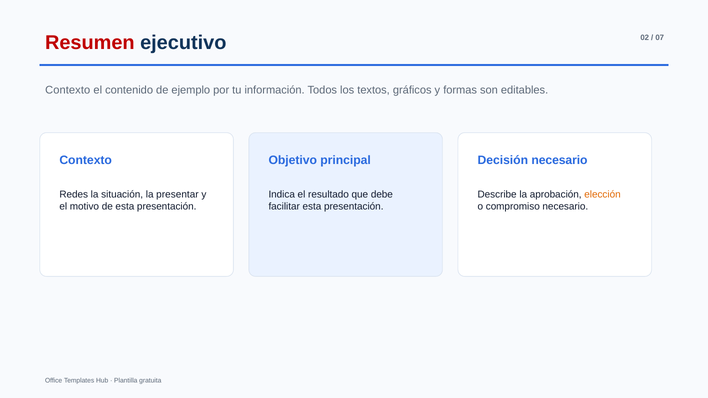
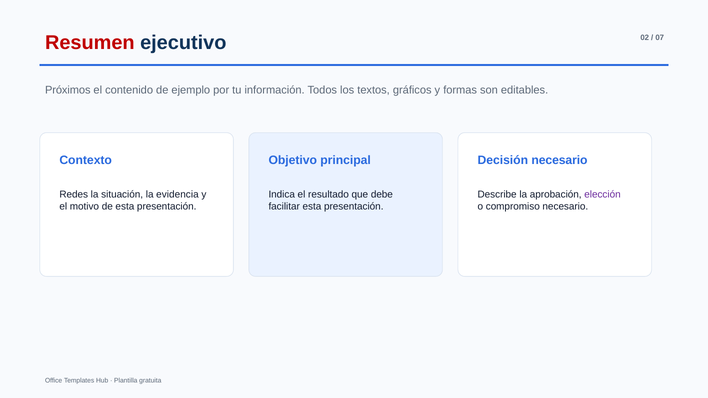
Contexto: Contexto -> Próximos (68, 90)
presentar: presentar -> evidencia (177, 195)
elección colour: orange -> purple (602, 195)
